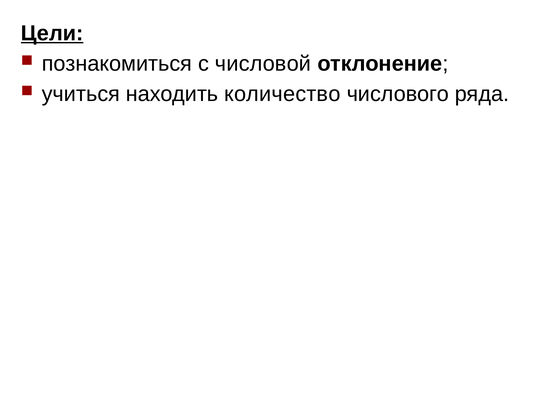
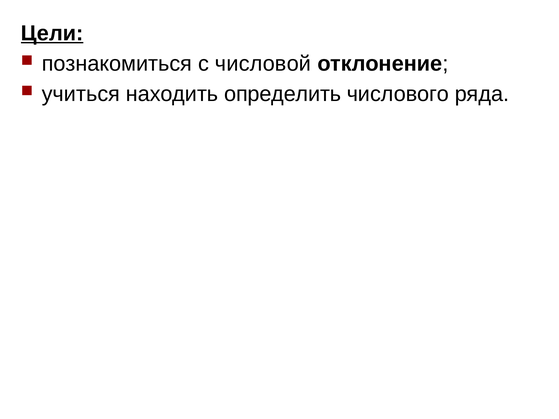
количество: количество -> определить (283, 94)
